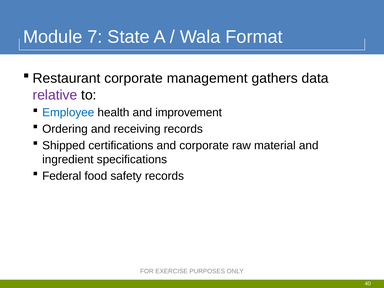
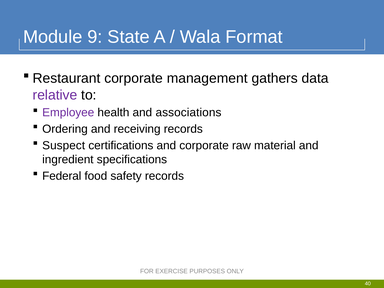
7: 7 -> 9 (95, 37)
Employee colour: blue -> purple (68, 113)
improvement: improvement -> associations (188, 113)
Shipped: Shipped -> Suspect (64, 145)
